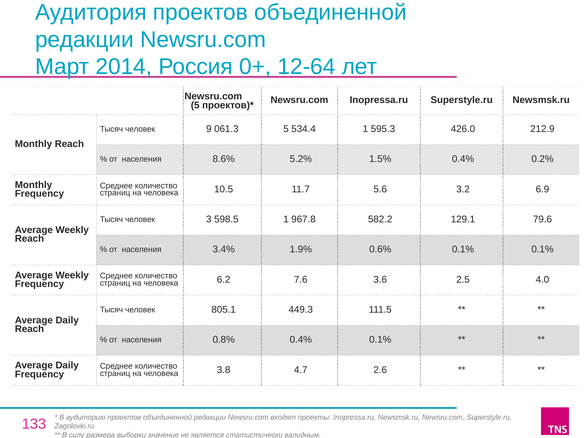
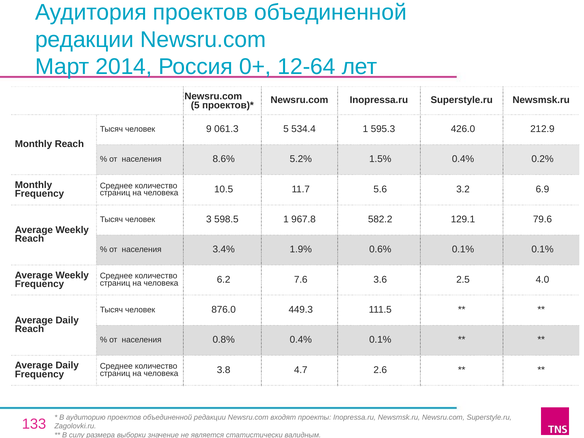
805.1: 805.1 -> 876.0 (224, 310)
